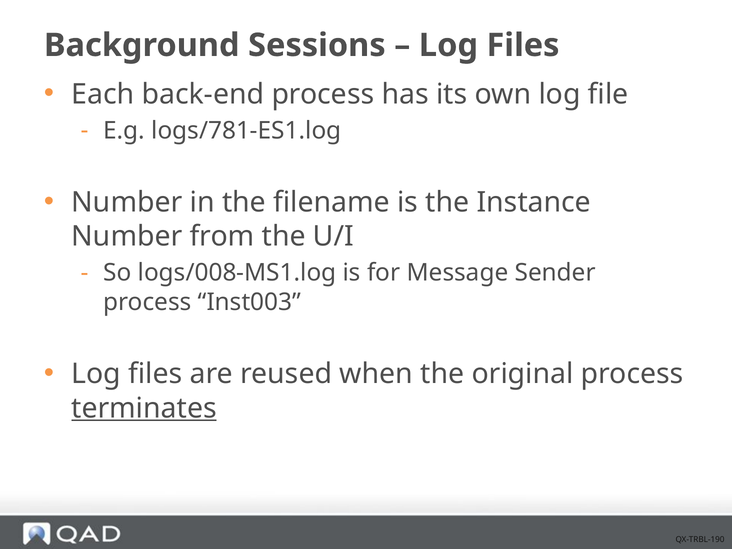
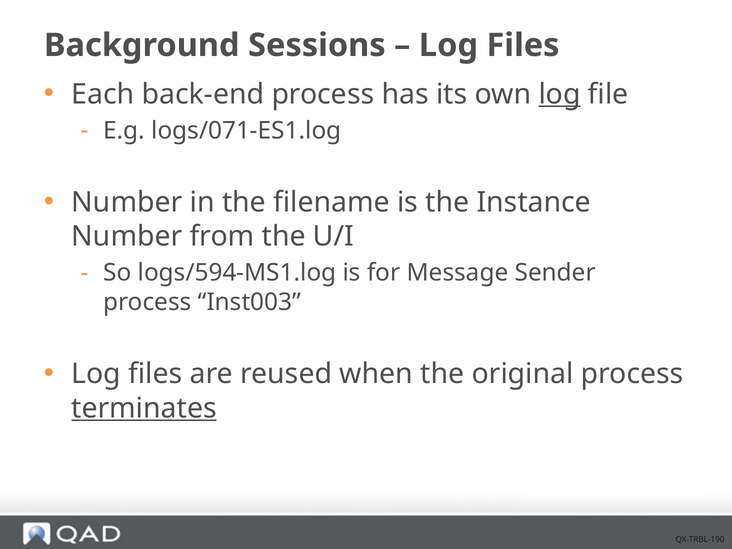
log underline: none -> present (560, 94)
logs/781-ES1.log: logs/781-ES1.log -> logs/071-ES1.log (246, 130)
logs/008-MS1.log: logs/008-MS1.log -> logs/594-MS1.log (237, 273)
